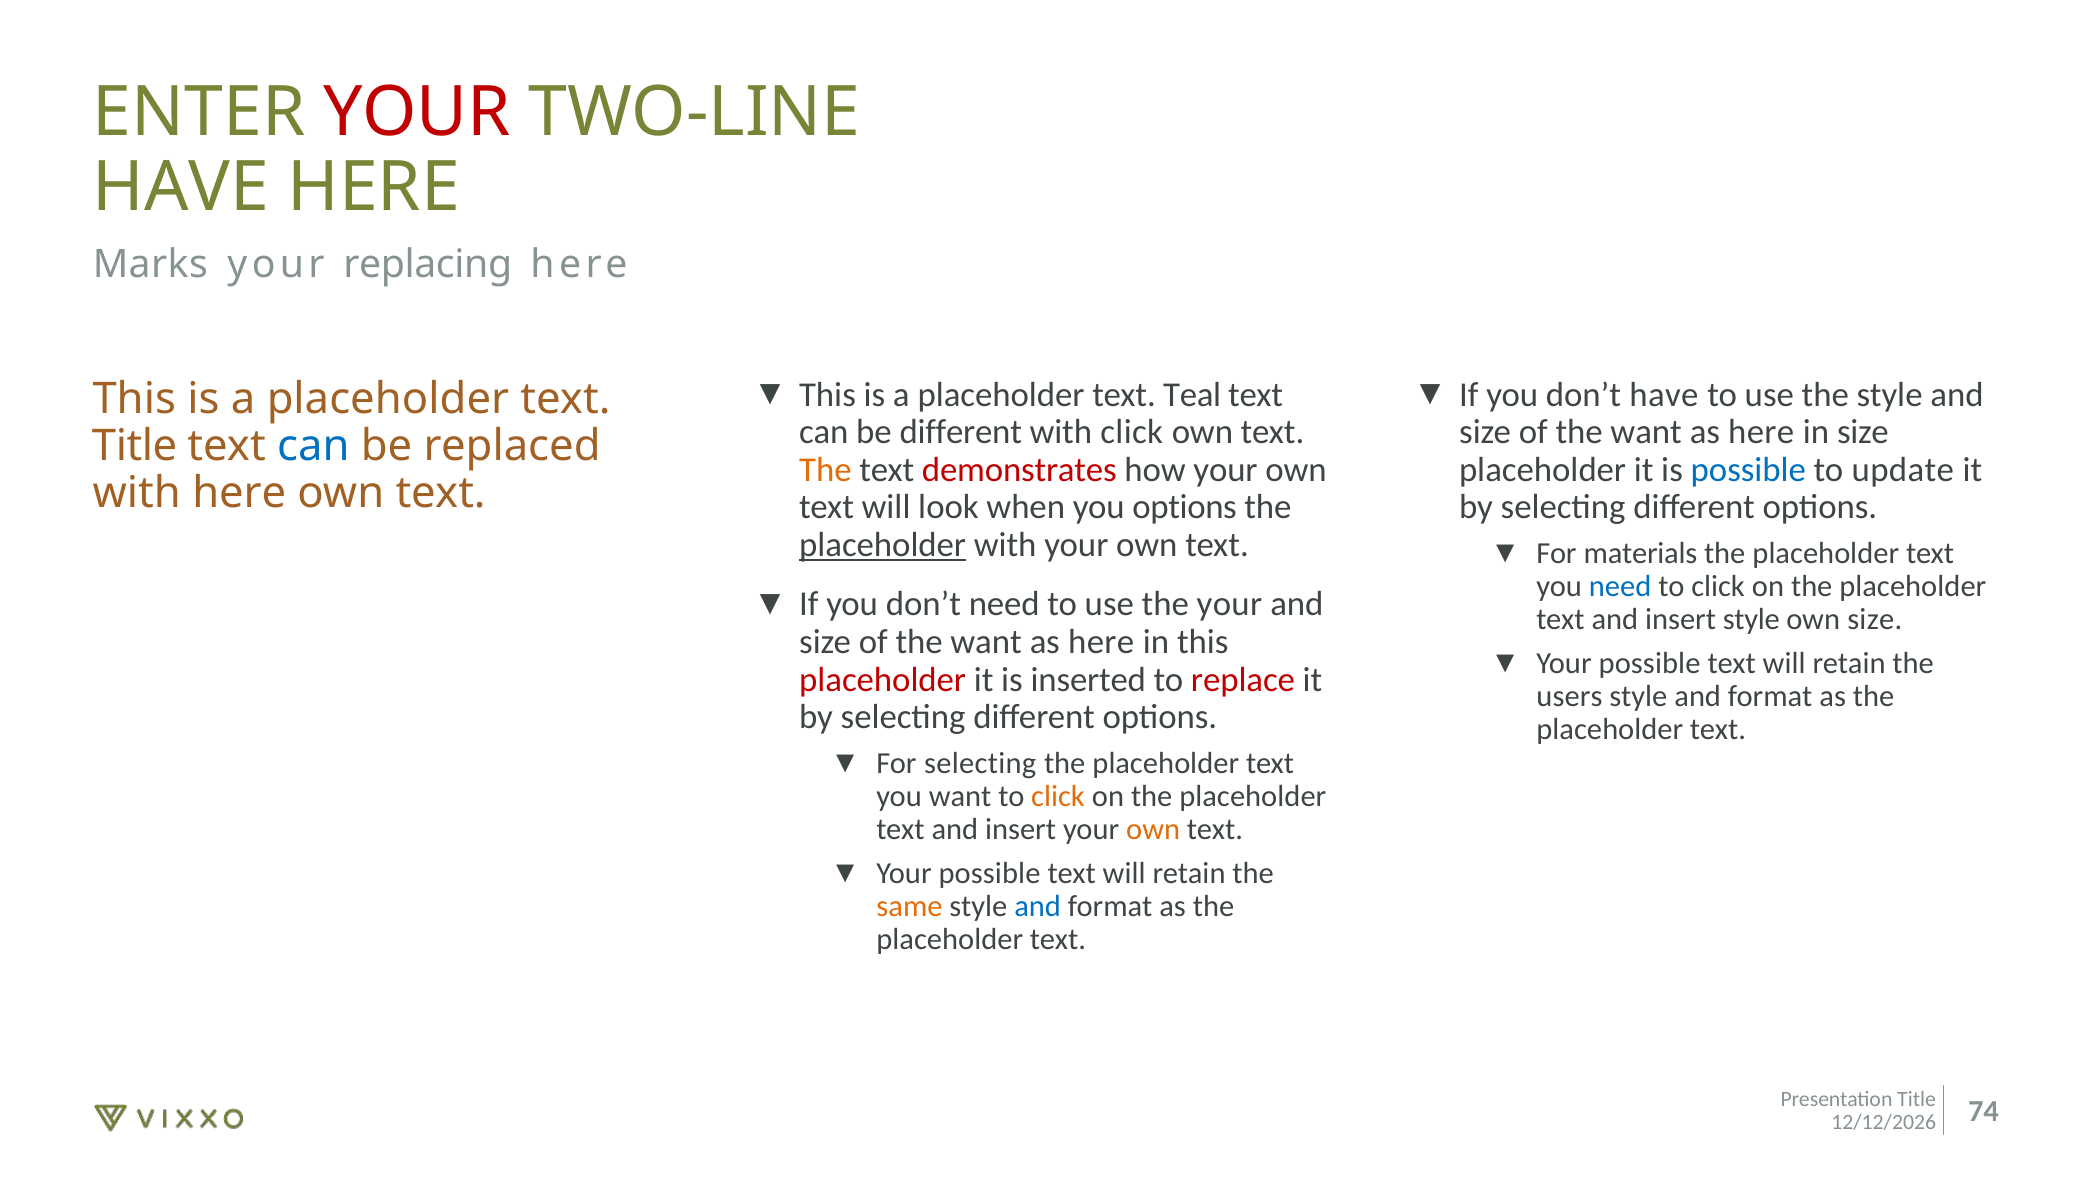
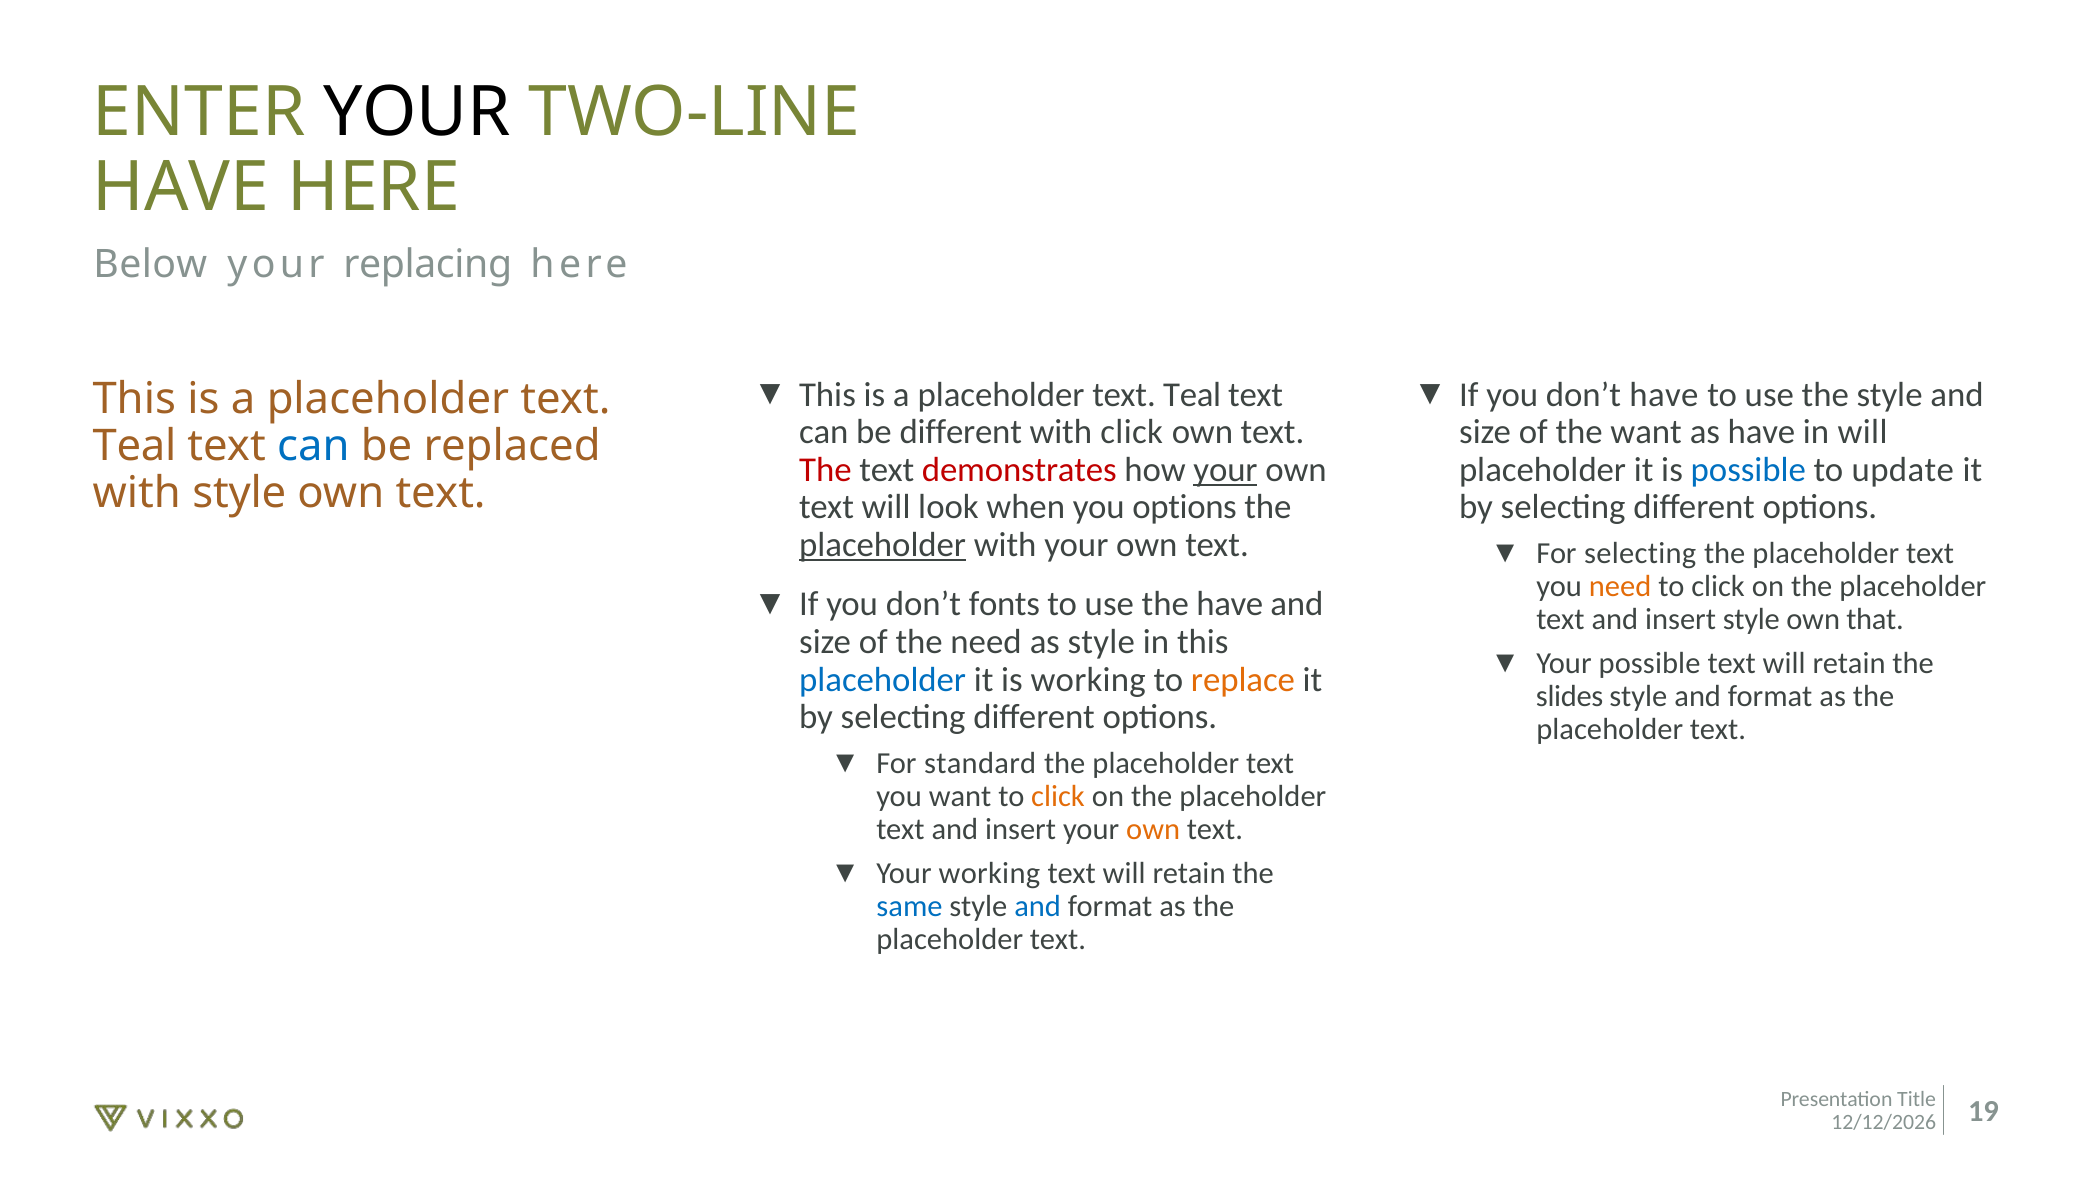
YOUR colour: red -> black (417, 112)
Marks: Marks -> Below (150, 264)
here: here -> have (1761, 432)
in size: size -> will (1863, 432)
Title: Title -> Teal (135, 446)
The colour: orange -> red (825, 470)
your underline: none -> present (1226, 470)
with here: here -> style (239, 493)
For materials: materials -> selecting (1640, 554)
need colour: blue -> orange (1620, 587)
don’t need: need -> fonts (1004, 604)
the your: your -> have (1230, 604)
own size: size -> that (1875, 620)
want: want -> need (986, 642)
here: here -> style (1101, 642)
placeholder colour: red -> blue (883, 680)
is inserted: inserted -> working (1088, 680)
replace colour: red -> orange (1243, 680)
users: users -> slides (1570, 696)
For selecting: selecting -> standard (980, 763)
possible: possible -> working (989, 873)
same colour: orange -> blue (909, 906)
74: 74 -> 19 (1983, 1111)
